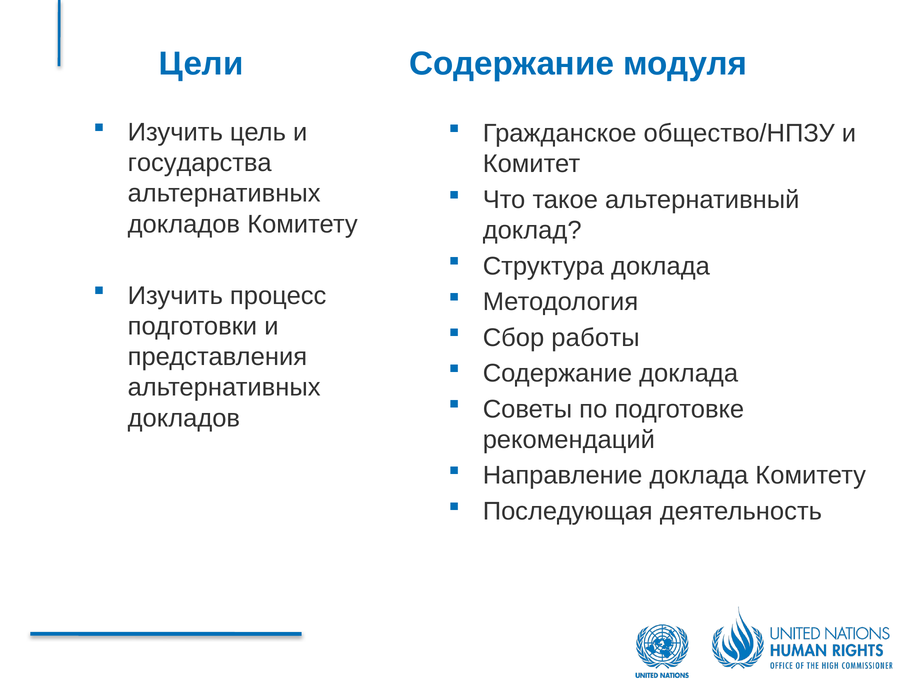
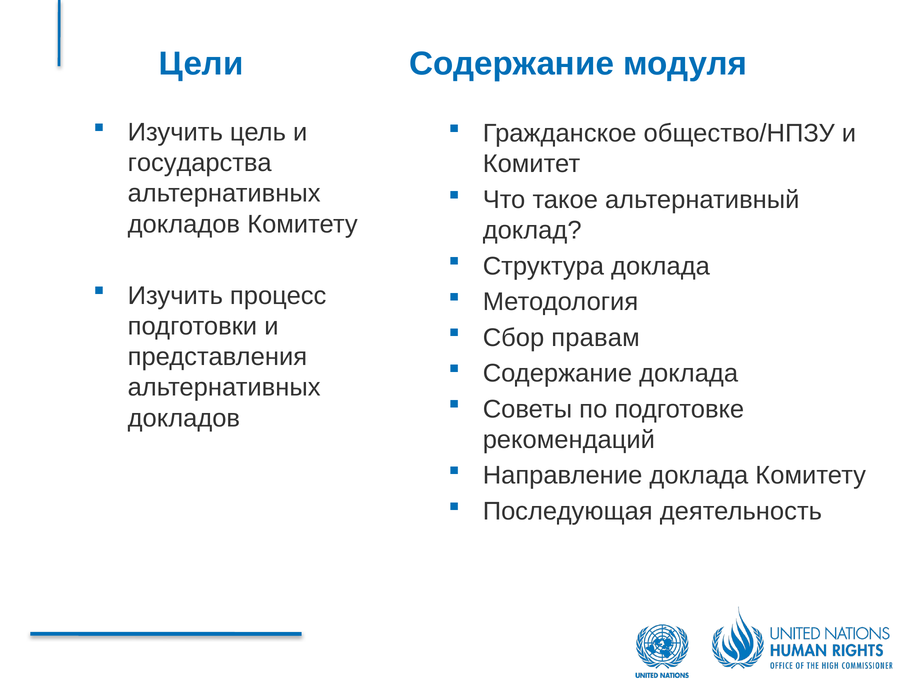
работы: работы -> правам (596, 338)
